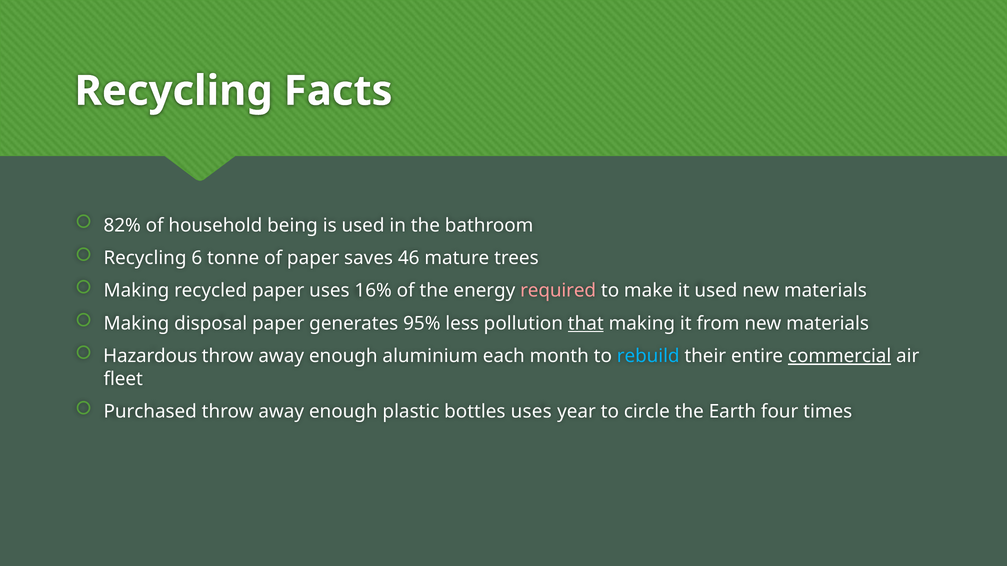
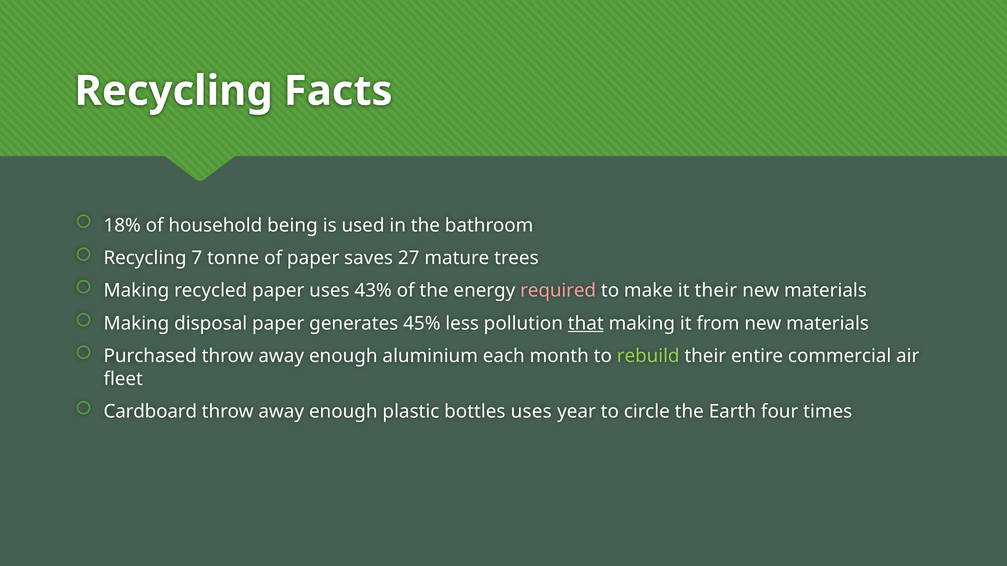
82%: 82% -> 18% (122, 225)
6: 6 -> 7 (197, 258)
46: 46 -> 27 (409, 258)
16%: 16% -> 43% (373, 291)
it used: used -> their (716, 291)
95%: 95% -> 45% (422, 324)
Hazardous: Hazardous -> Purchased (150, 356)
rebuild colour: light blue -> light green (648, 356)
commercial underline: present -> none (840, 356)
Purchased: Purchased -> Cardboard (150, 412)
